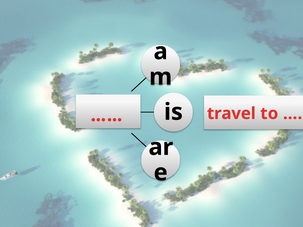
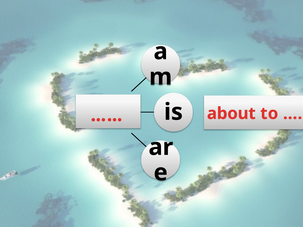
travel: travel -> about (231, 114)
